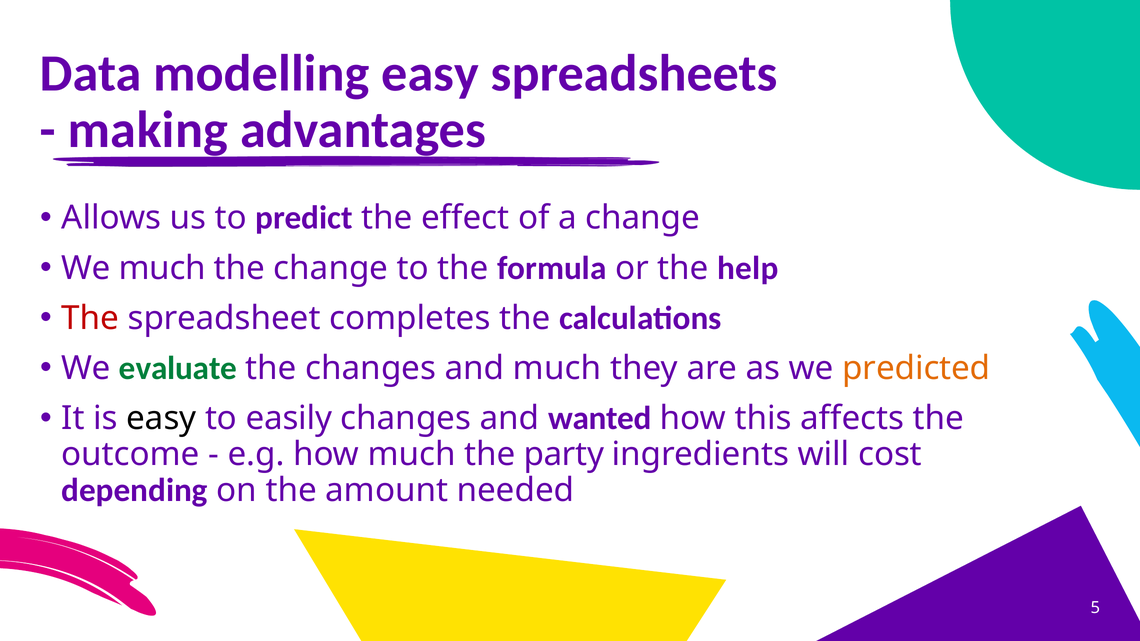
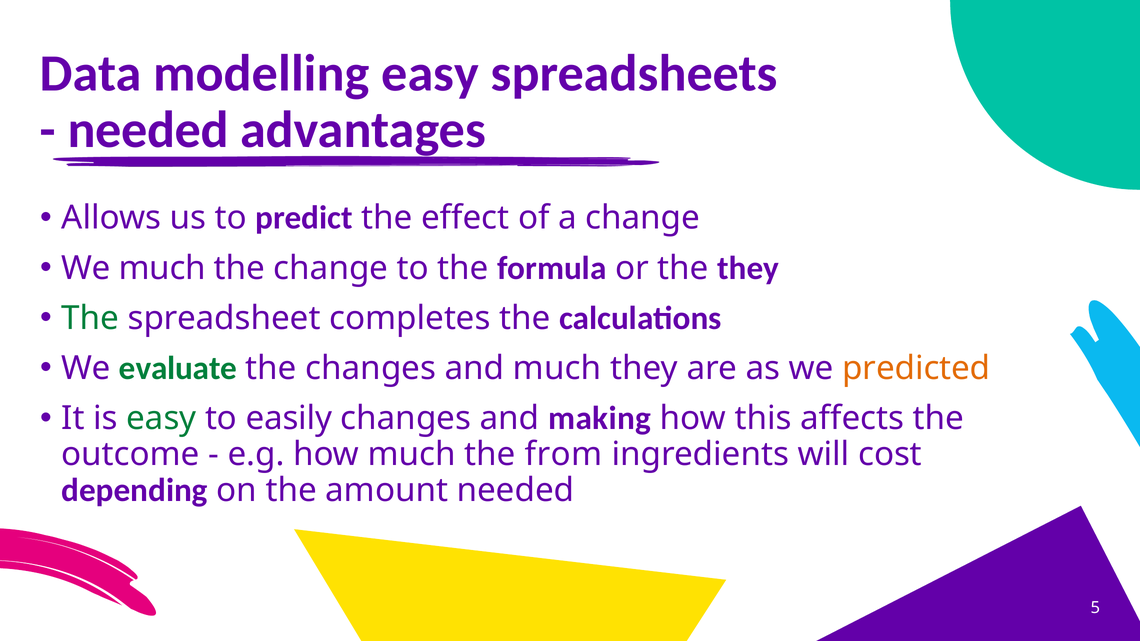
making: making -> needed (148, 130)
the help: help -> they (748, 268)
The colour: red -> green (90, 318)
easy colour: black -> green (161, 419)
wanted: wanted -> making (600, 419)
party: party -> from (563, 455)
